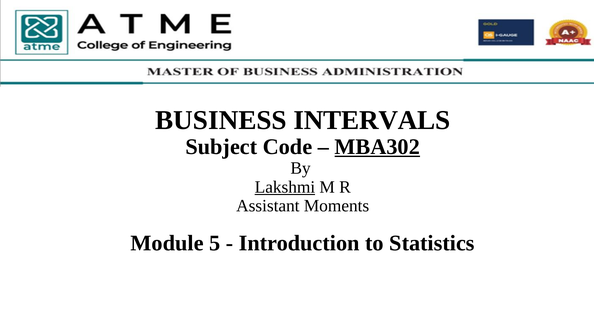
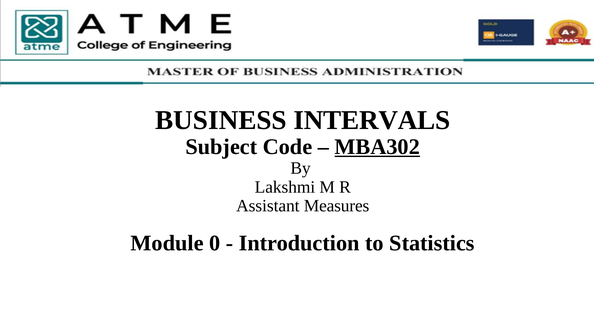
Lakshmi underline: present -> none (285, 187)
Moments: Moments -> Measures (337, 206)
5: 5 -> 0 (215, 243)
